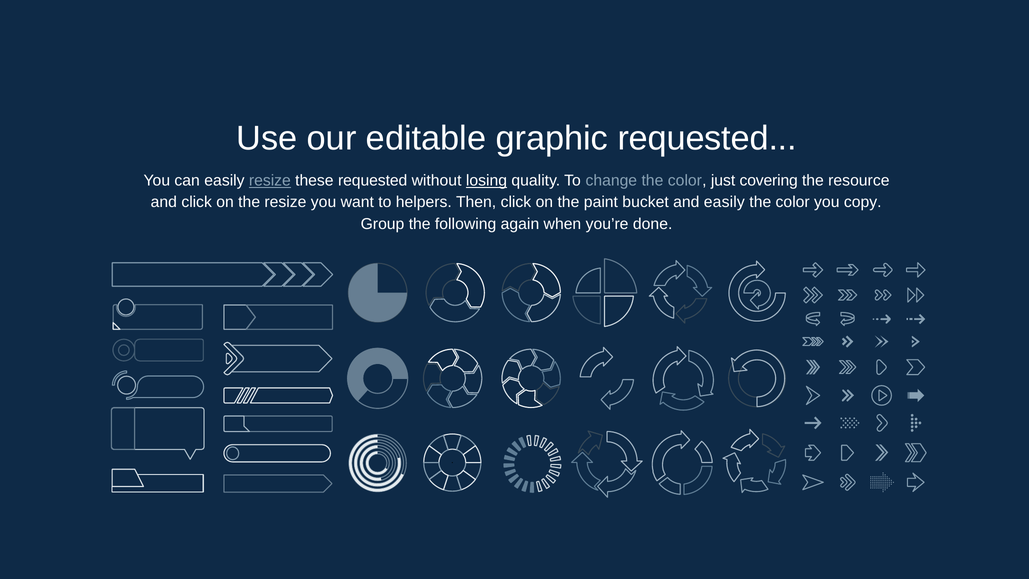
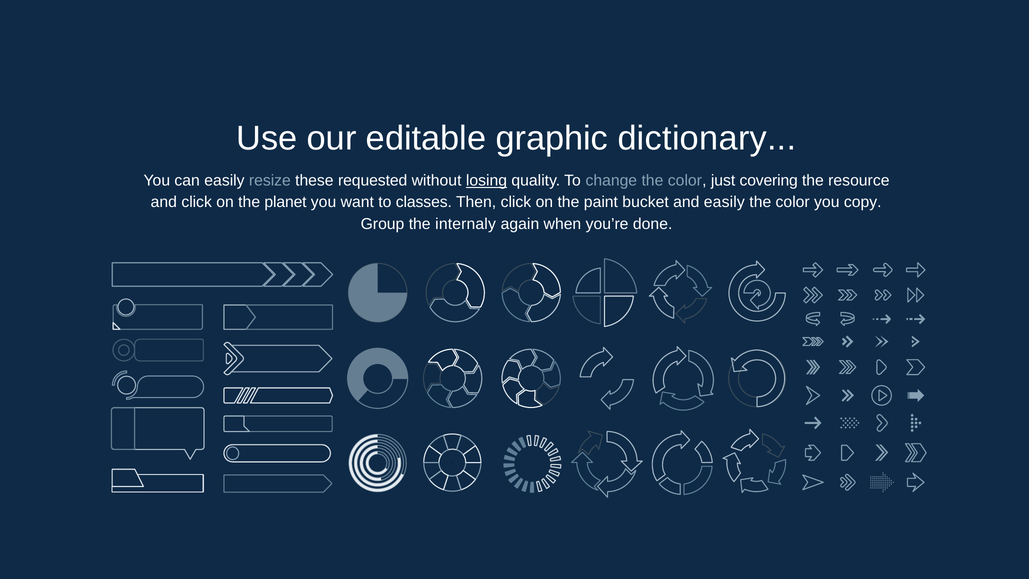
graphic requested: requested -> dictionary (707, 138)
resize underline: present -> none (270, 181)
the resize: resize -> planet (286, 202)
helpers: helpers -> classes (424, 202)
following: following -> internaly (466, 224)
